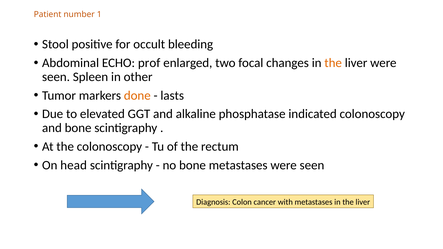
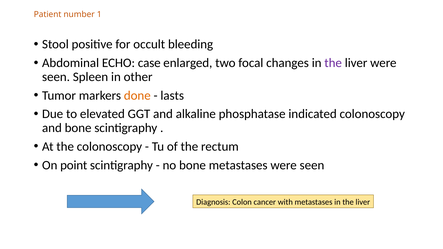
prof: prof -> case (149, 63)
the colour: orange -> purple (333, 63)
head: head -> point (74, 165)
